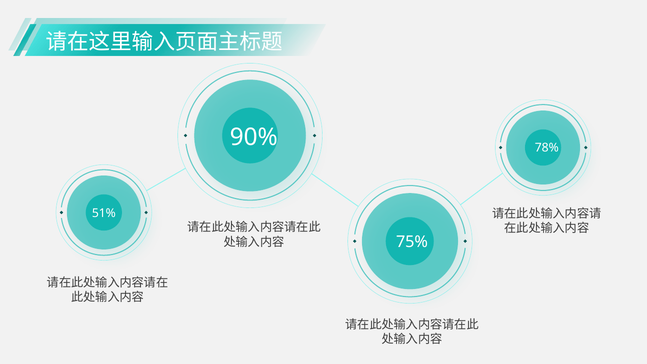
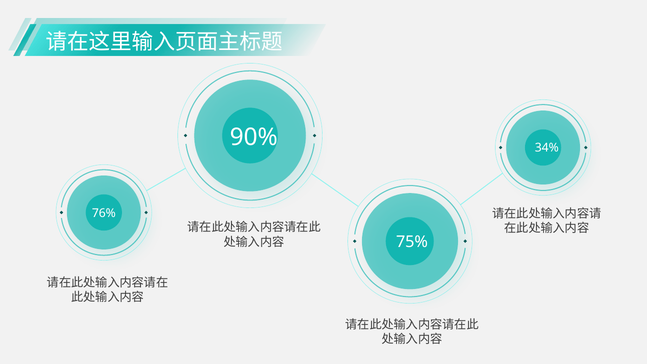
78%: 78% -> 34% (547, 148)
51%: 51% -> 76% (104, 213)
